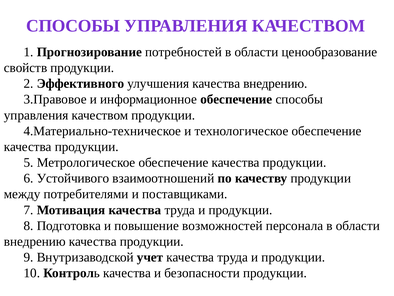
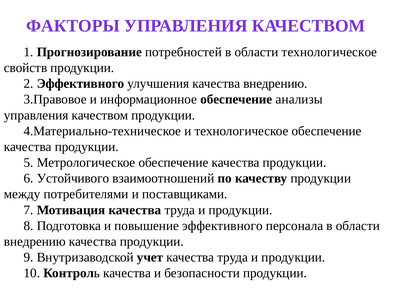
СПОСОБЫ: СПОСОБЫ -> ФАКТОРЫ (73, 26)
области ценообразование: ценообразование -> технологическое (329, 52)
обеспечение способы: способы -> анализы (299, 99)
повышение возможностей: возможностей -> эффективного (222, 225)
